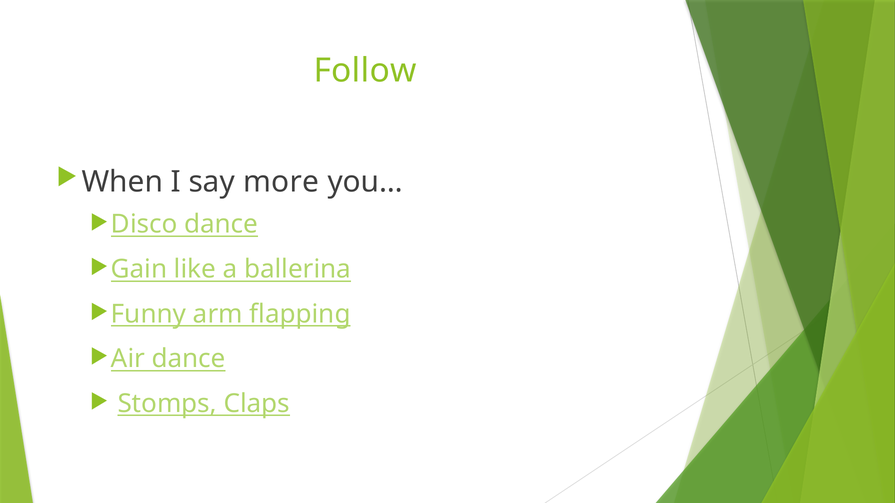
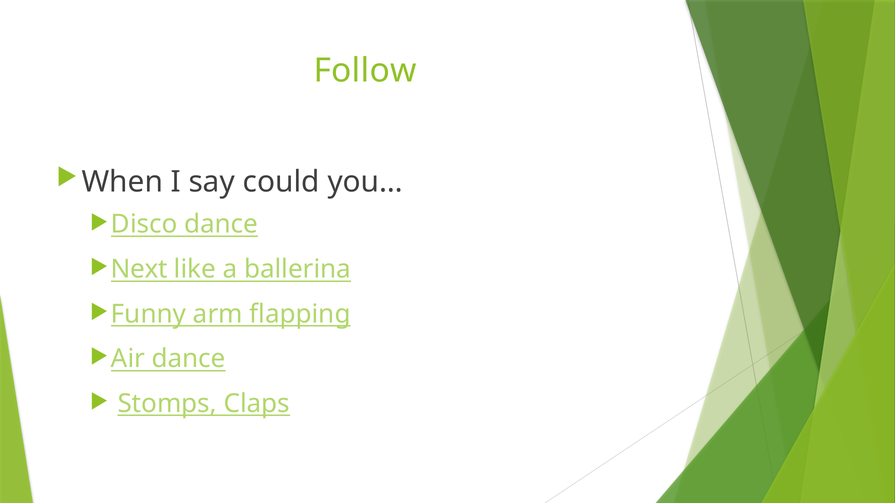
more: more -> could (281, 182)
Gain: Gain -> Next (139, 269)
